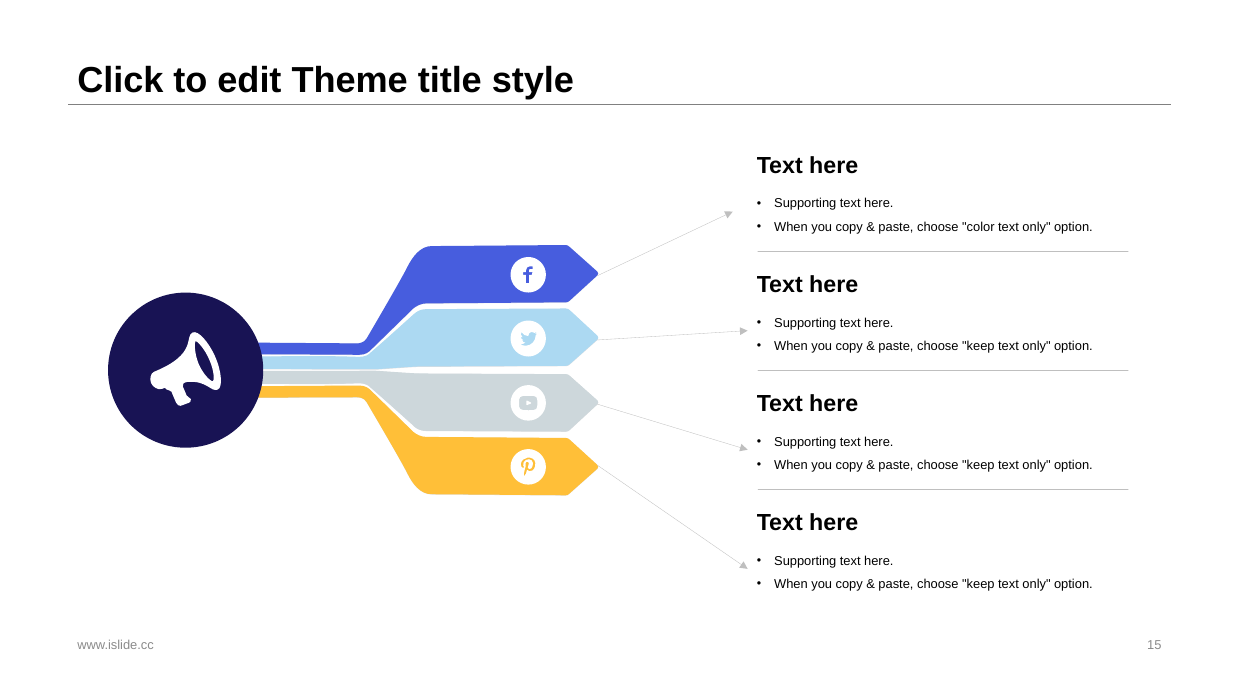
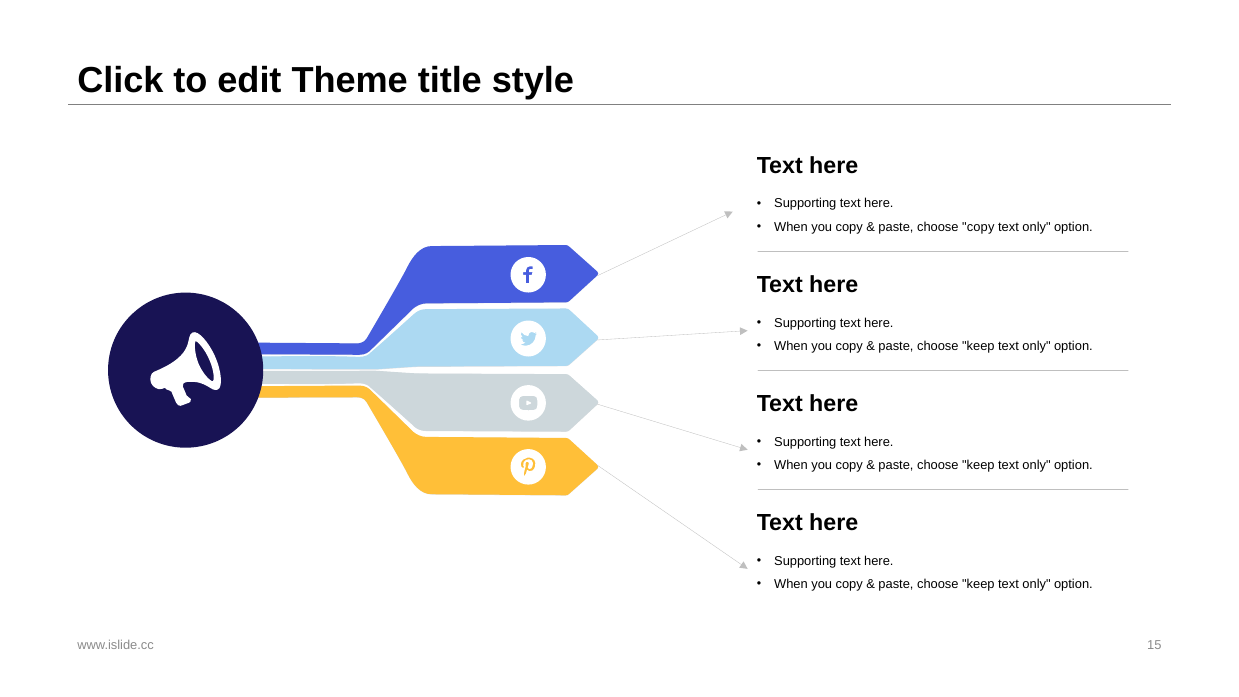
choose color: color -> copy (978, 227)
